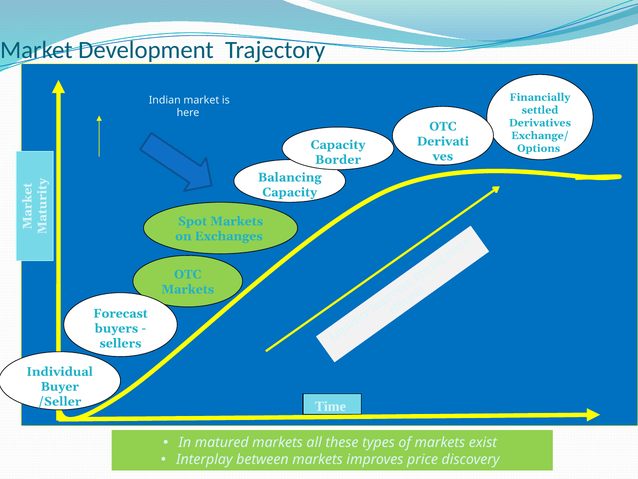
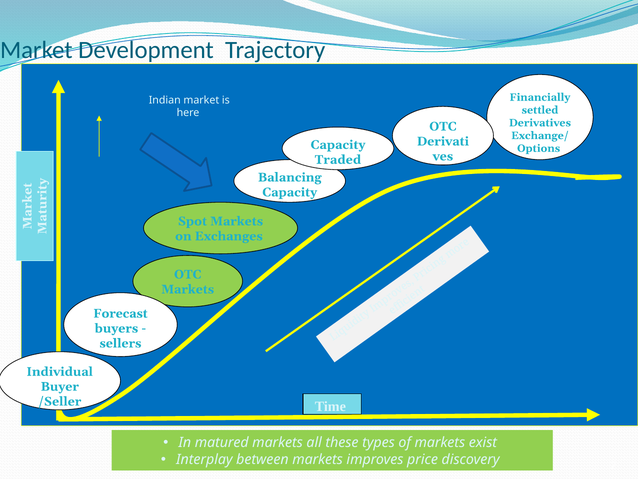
Border: Border -> Traded (338, 159)
